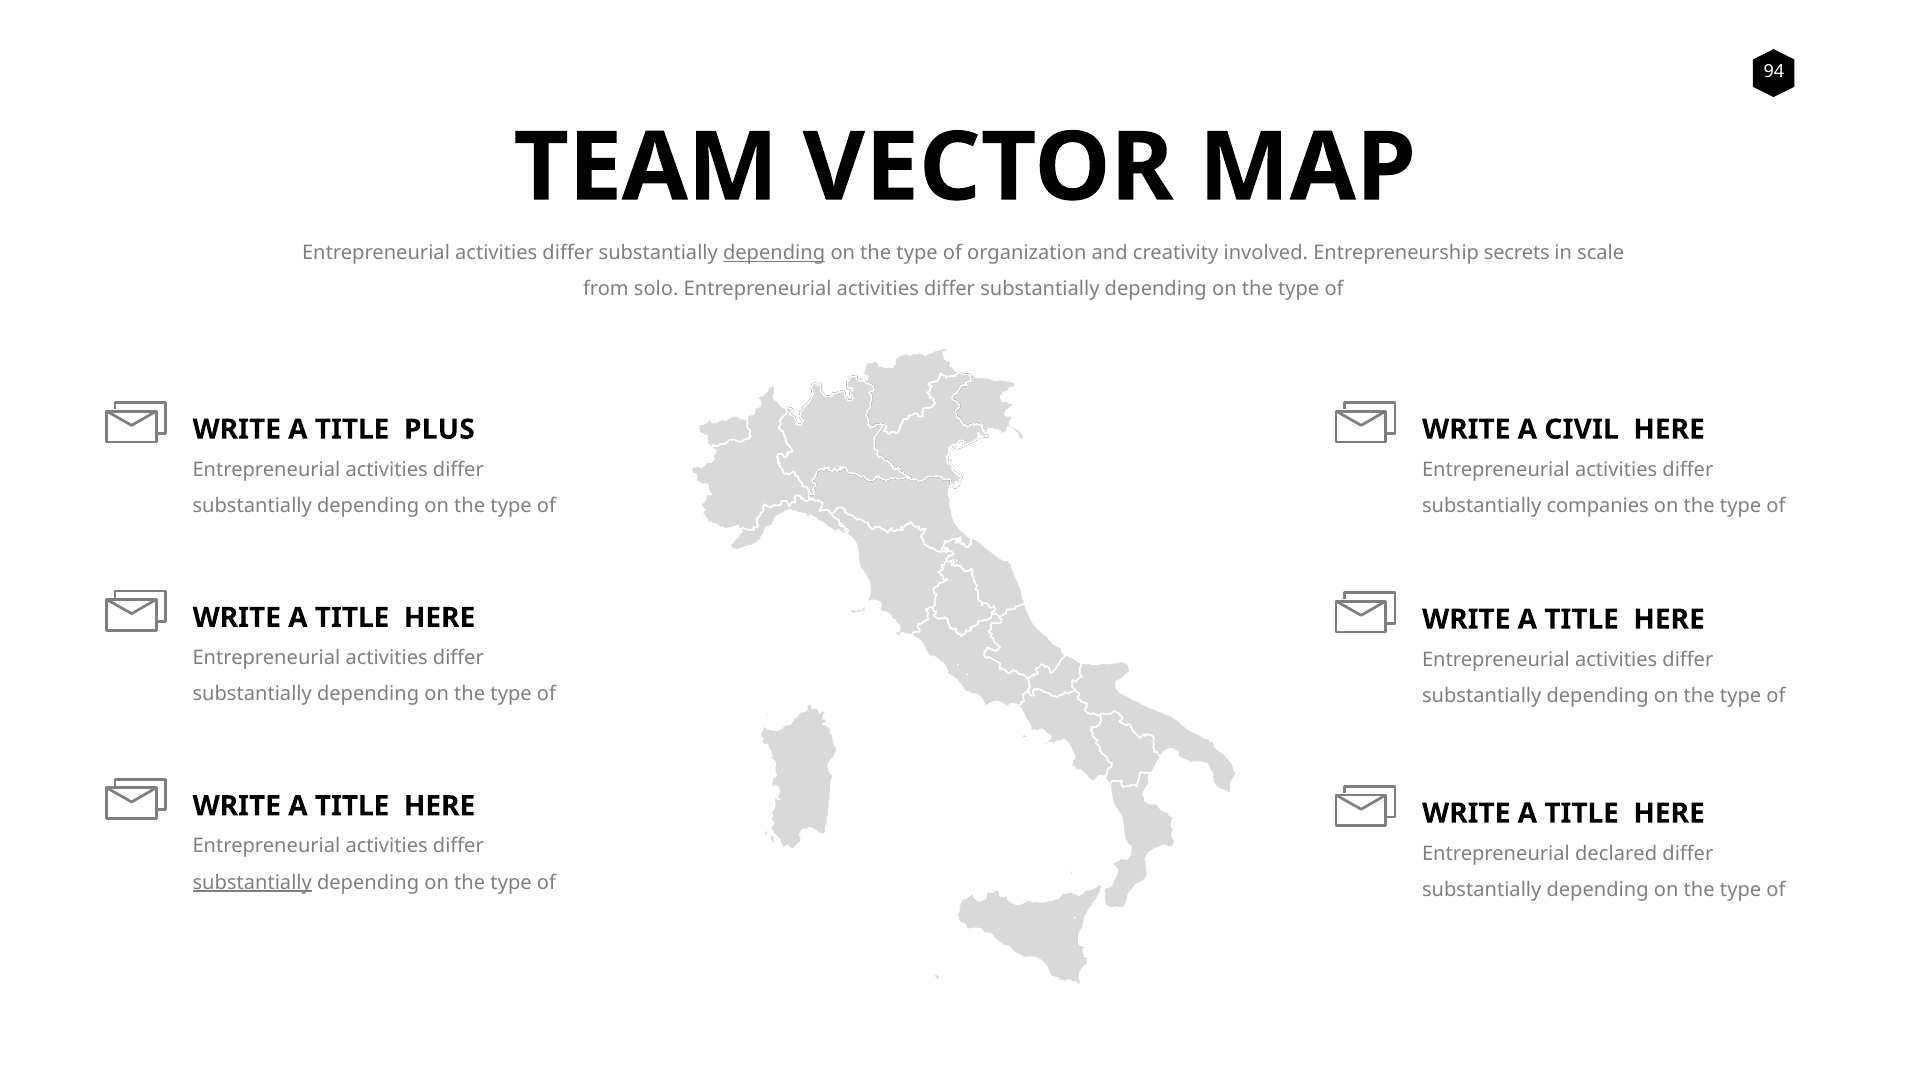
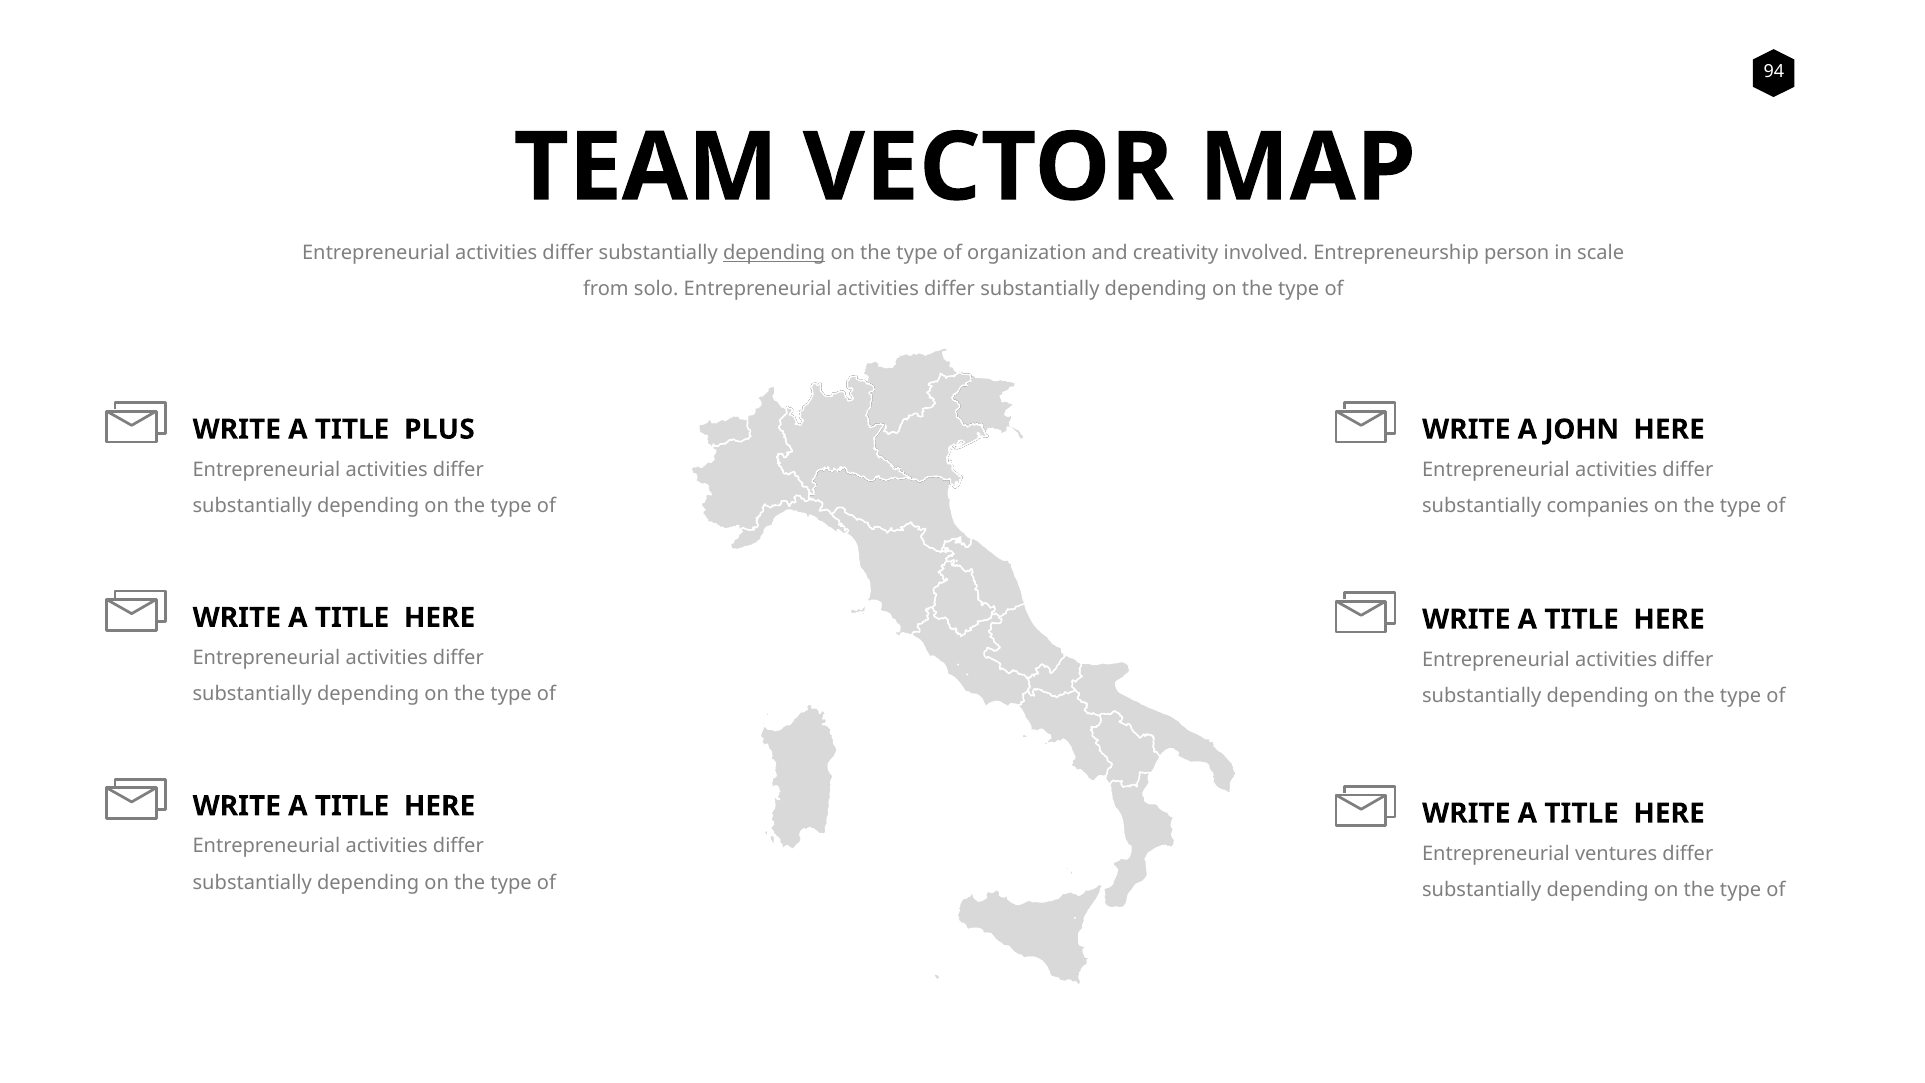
secrets: secrets -> person (1517, 253)
CIVIL: CIVIL -> JOHN (1582, 429)
declared: declared -> ventures (1616, 854)
substantially underline: present -> none (252, 883)
